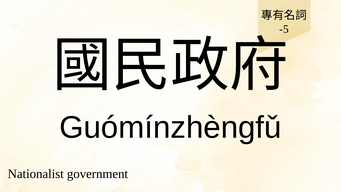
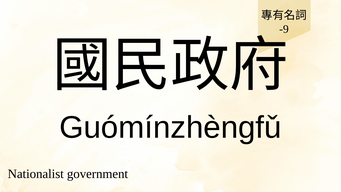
-5: -5 -> -9 (284, 29)
